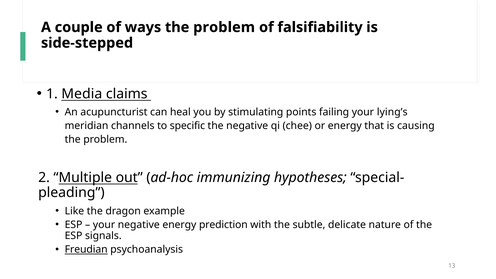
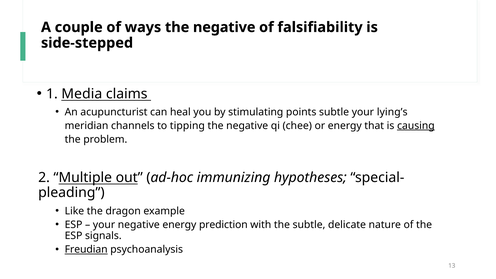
ways the problem: problem -> negative (224, 27)
points failing: failing -> subtle (334, 112)
specific: specific -> tipping (187, 126)
causing underline: none -> present (416, 126)
